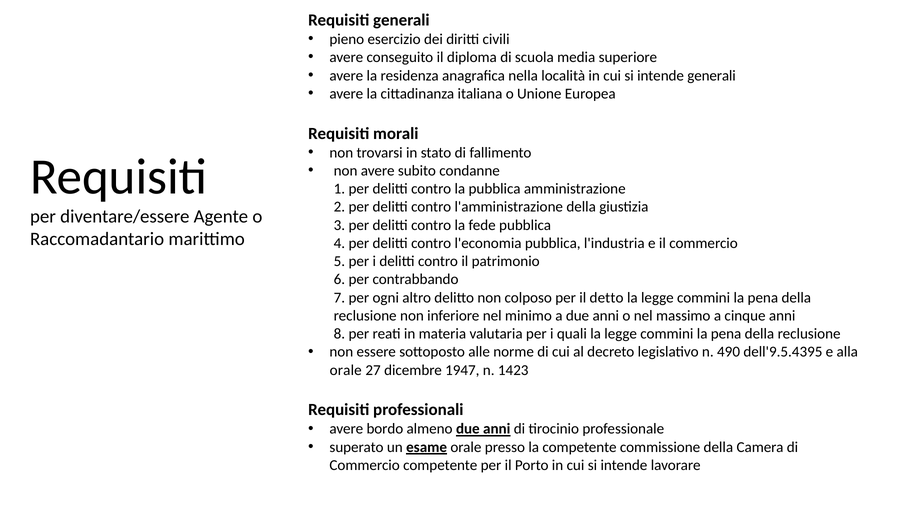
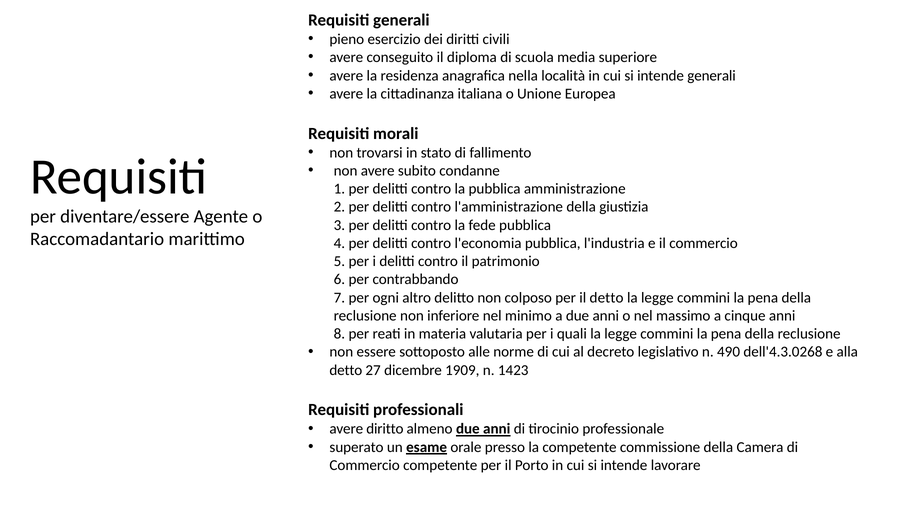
dell'9.5.4395: dell'9.5.4395 -> dell'4.3.0268 (783, 352)
orale: orale -> detto (346, 370)
1947: 1947 -> 1909 (462, 370)
bordo: bordo -> diritto (385, 429)
